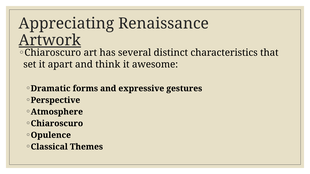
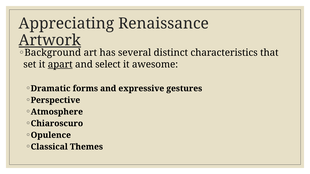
Chiaroscuro: Chiaroscuro -> Background (53, 53)
apart underline: none -> present (60, 64)
think: think -> select (108, 64)
